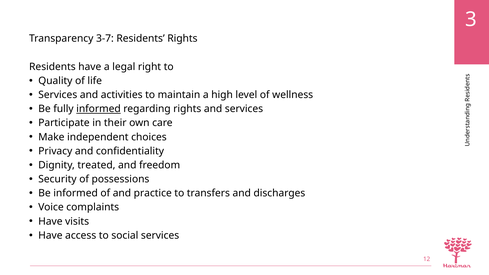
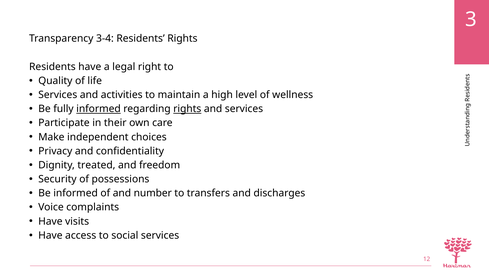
3-7: 3-7 -> 3-4 (105, 39)
rights underline: none -> present (187, 109)
practice: practice -> number (153, 193)
